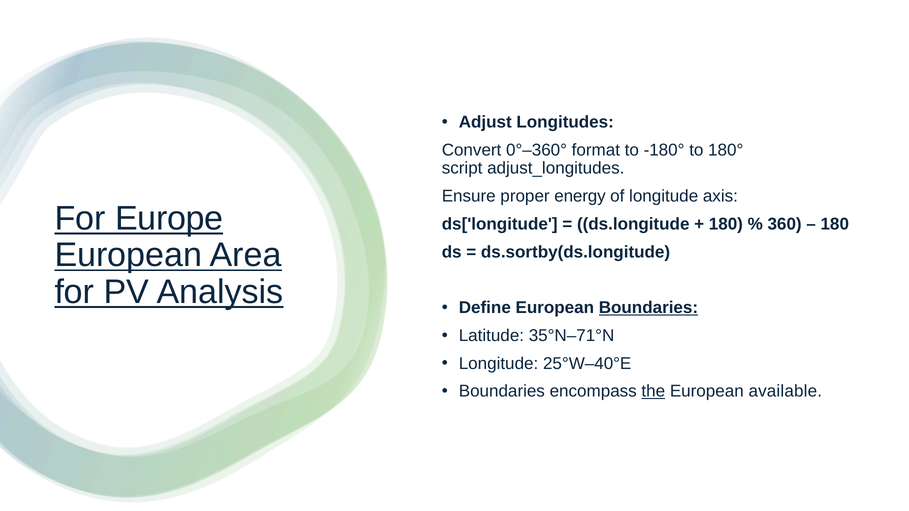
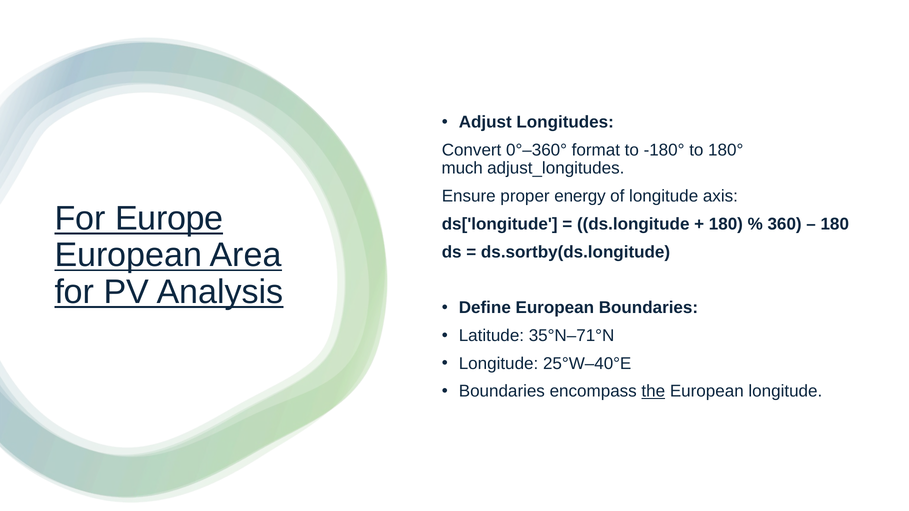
script: script -> much (462, 168)
Boundaries underline: present -> none (648, 308)
European available: available -> longitude (785, 392)
